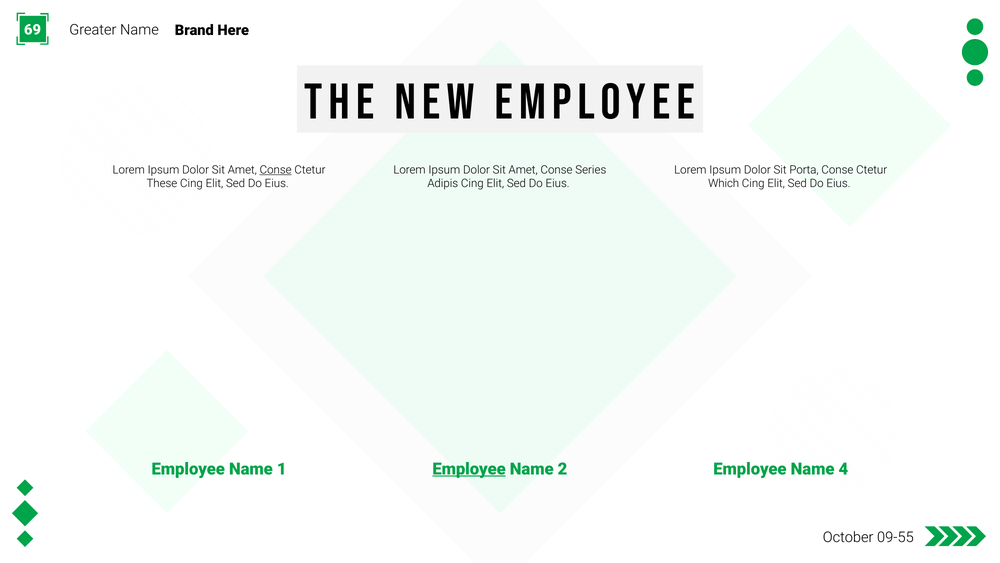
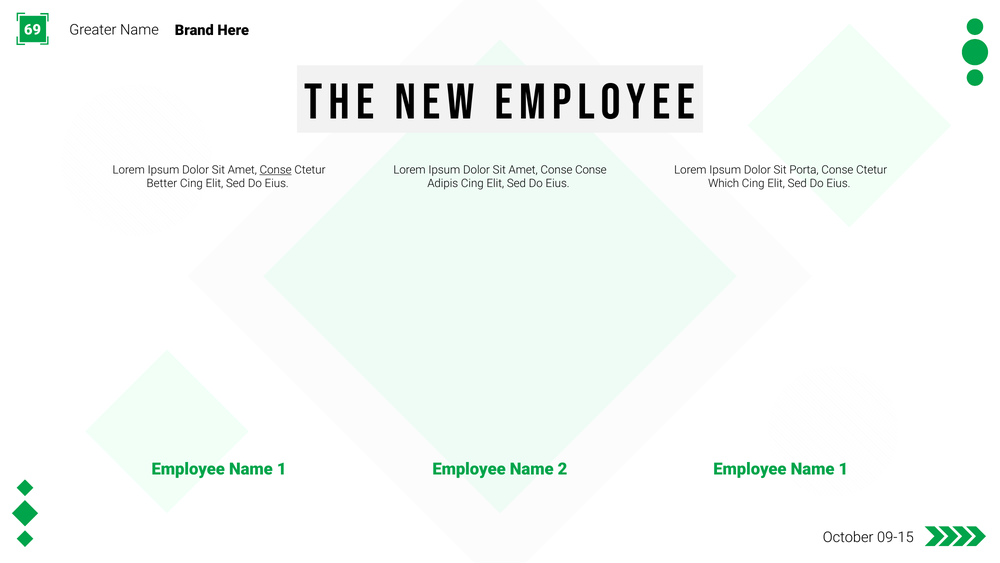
Conse Series: Series -> Conse (591, 170)
These: These -> Better (162, 184)
Employee underline: present -> none (469, 469)
2 Employee Name 4: 4 -> 1 (843, 469)
09-55: 09-55 -> 09-15 (895, 537)
